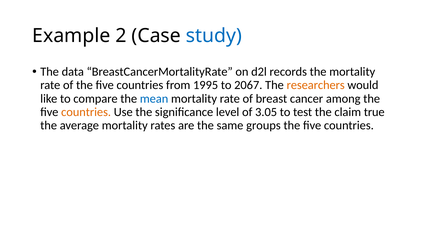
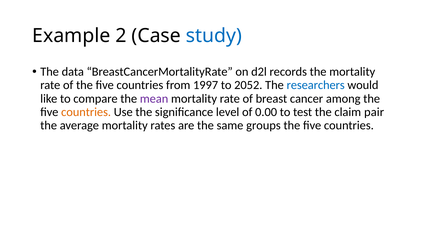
1995: 1995 -> 1997 (206, 85)
2067: 2067 -> 2052 (248, 85)
researchers colour: orange -> blue (316, 85)
mean colour: blue -> purple (154, 98)
3.05: 3.05 -> 0.00 (266, 112)
true: true -> pair (374, 112)
